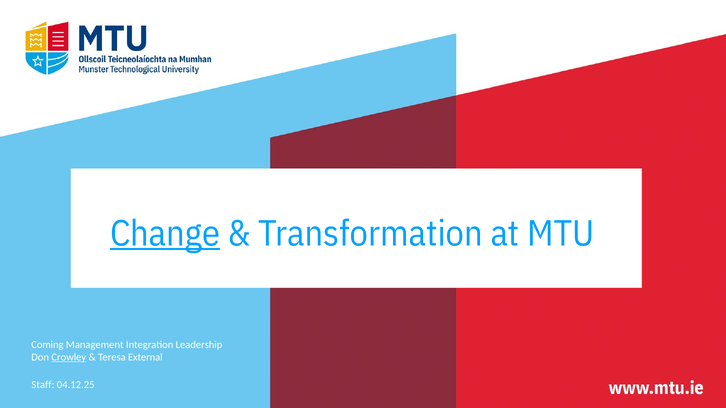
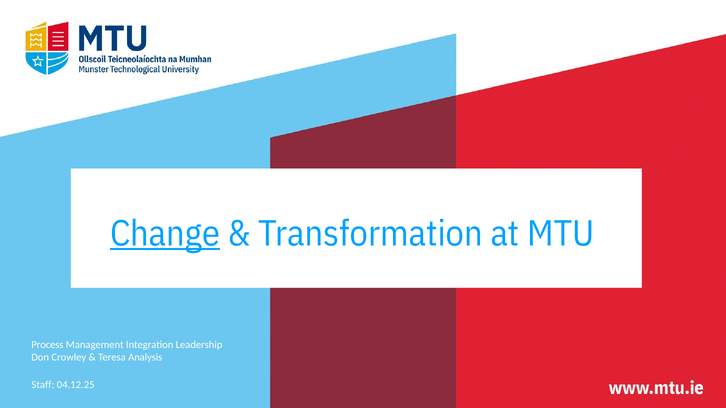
Coming: Coming -> Process (47, 345)
Crowley underline: present -> none (69, 358)
External: External -> Analysis (145, 358)
